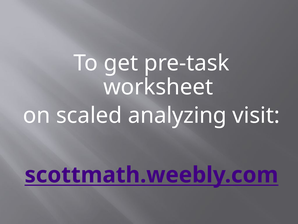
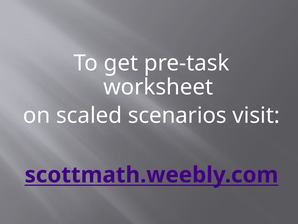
analyzing: analyzing -> scenarios (177, 115)
